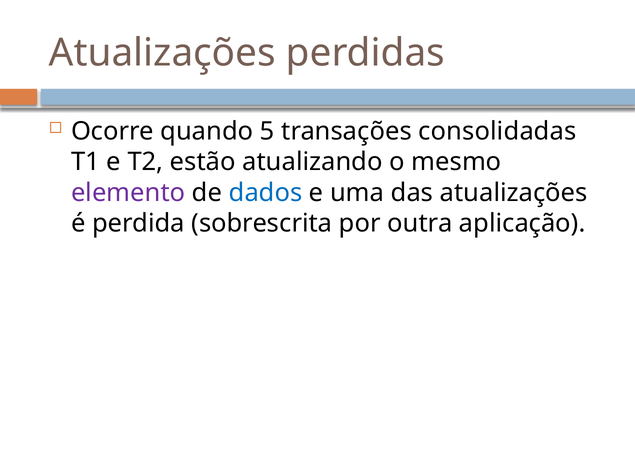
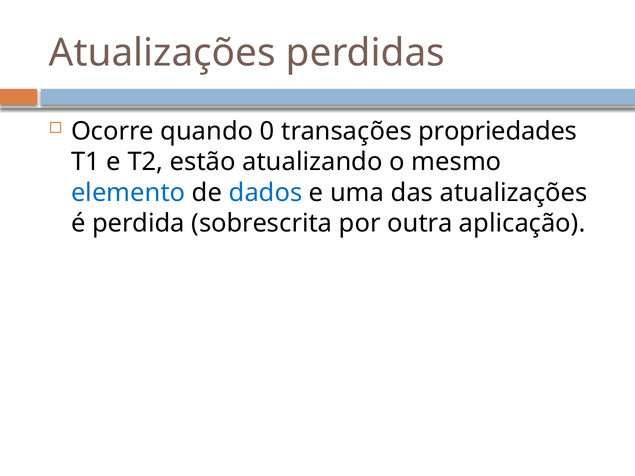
5: 5 -> 0 (267, 131)
consolidadas: consolidadas -> propriedades (498, 131)
elemento colour: purple -> blue (128, 193)
